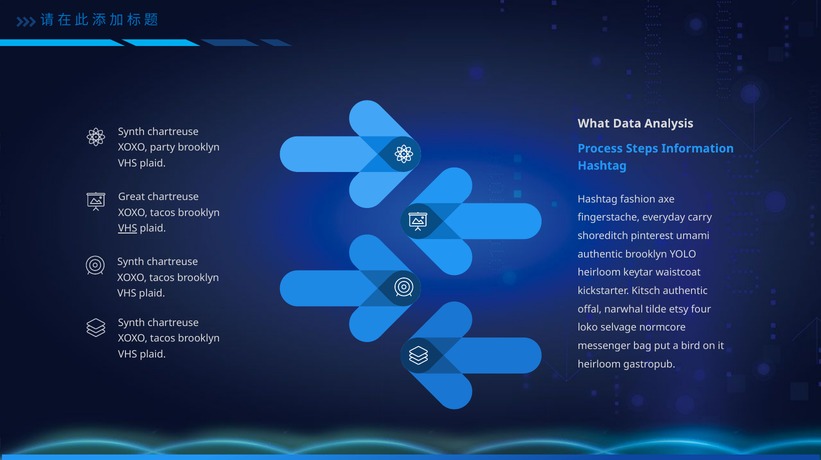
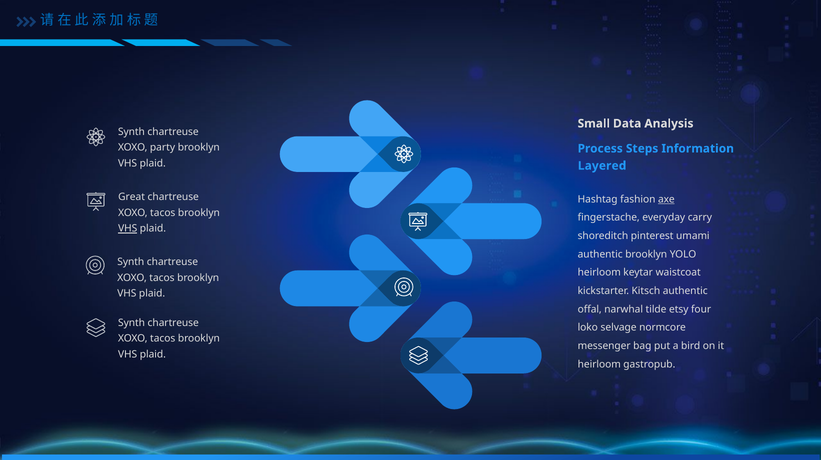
What: What -> Small (594, 123)
Hashtag: Hashtag -> Layered (602, 166)
axe underline: none -> present (666, 199)
